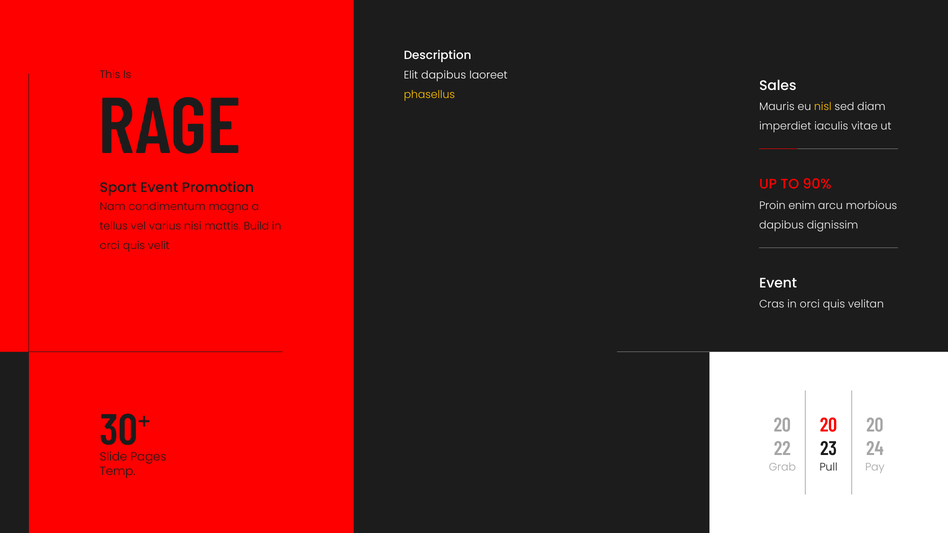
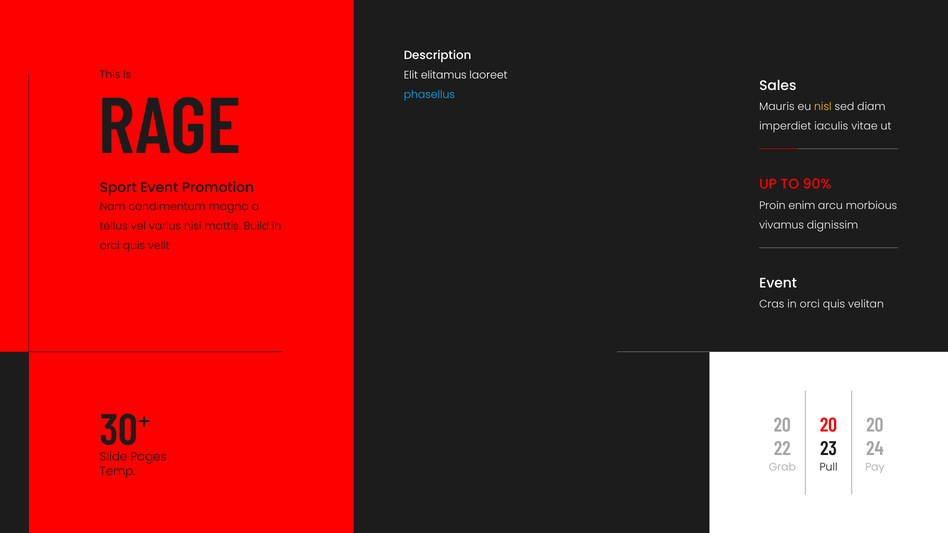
Elit dapibus: dapibus -> elitamus (444, 75)
phasellus colour: yellow -> light blue (429, 95)
dapibus: dapibus -> vivamus (782, 225)
